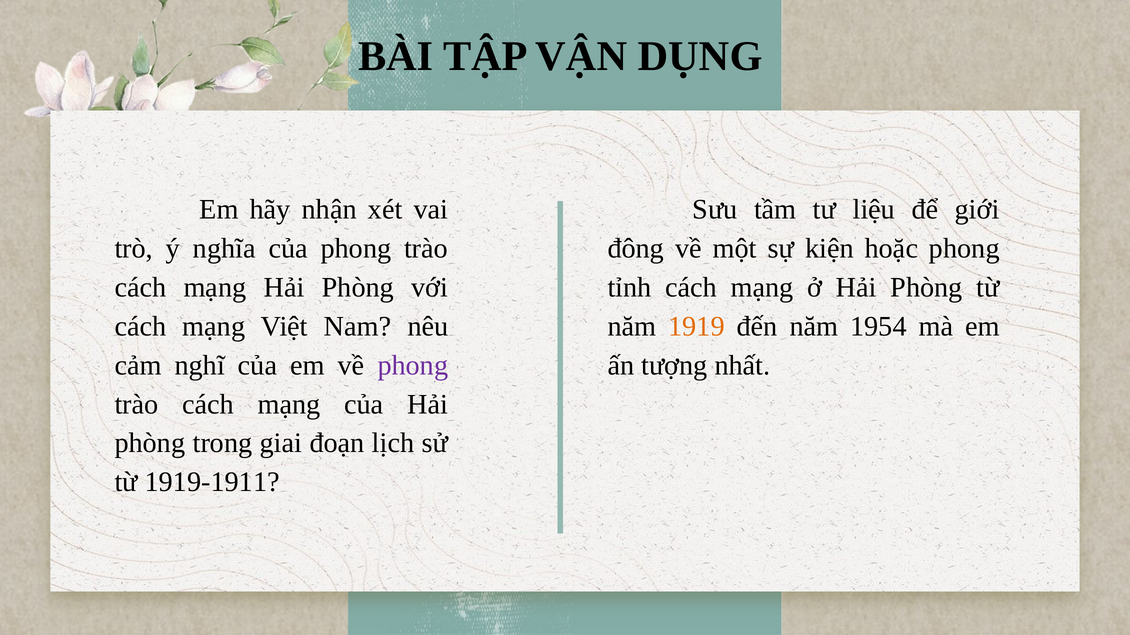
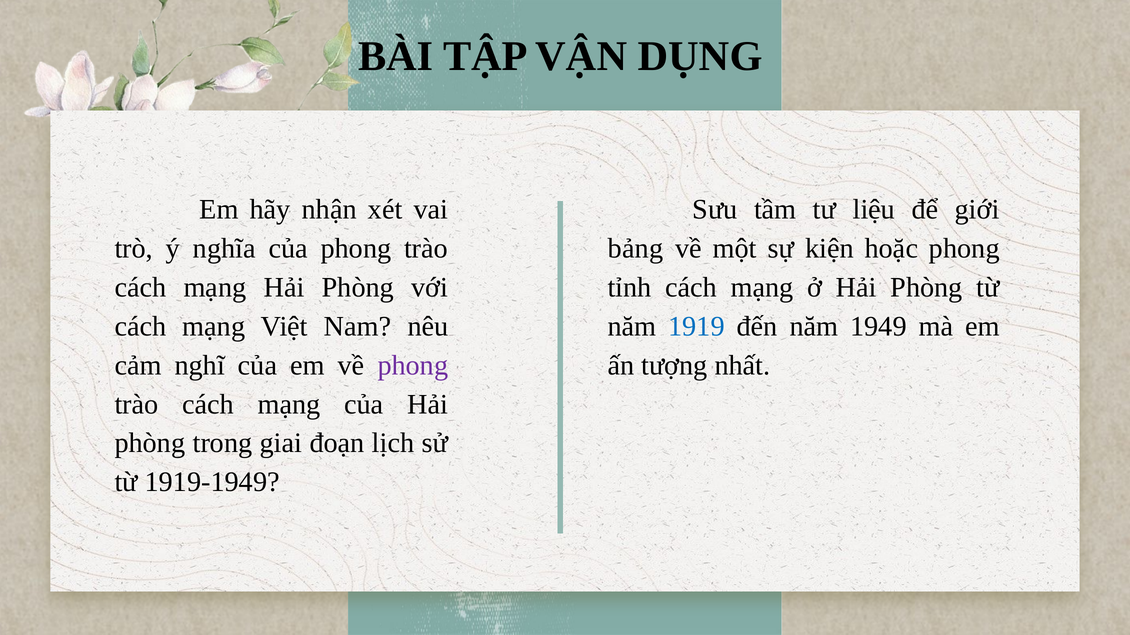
đông: đông -> bảng (636, 249)
1919 colour: orange -> blue (696, 327)
1954: 1954 -> 1949 (878, 327)
1919-1911: 1919-1911 -> 1919-1949 (212, 483)
